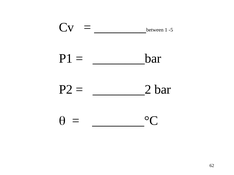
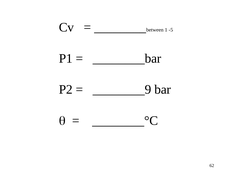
________2: ________2 -> ________9 (122, 90)
